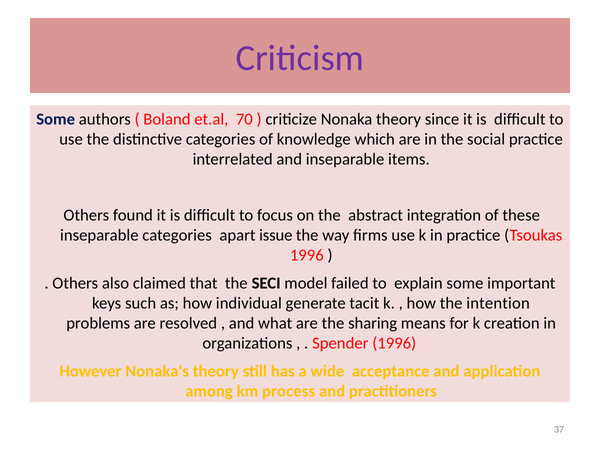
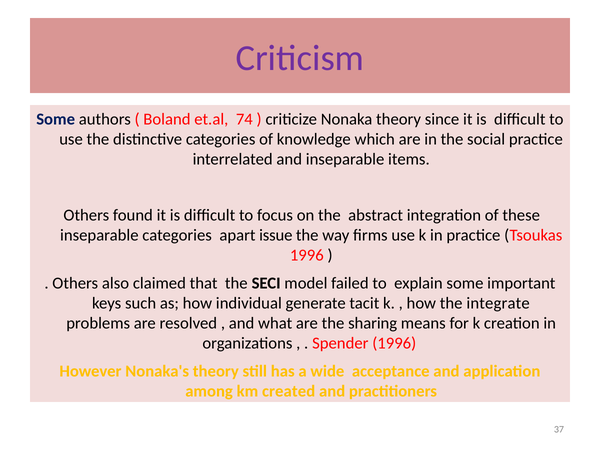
70: 70 -> 74 (244, 119)
intention: intention -> integrate (498, 303)
process: process -> created (289, 391)
